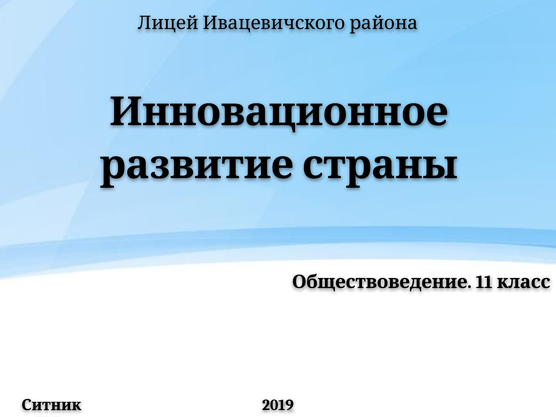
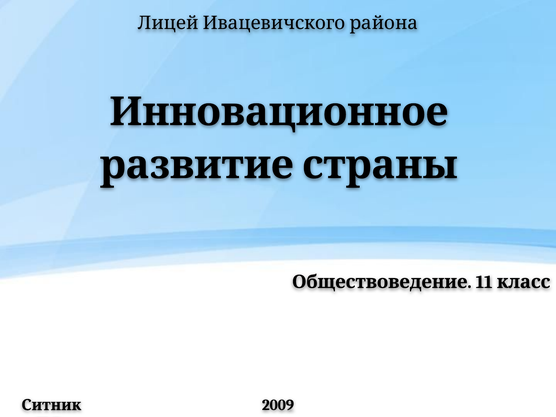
2019: 2019 -> 2009 (278, 405)
